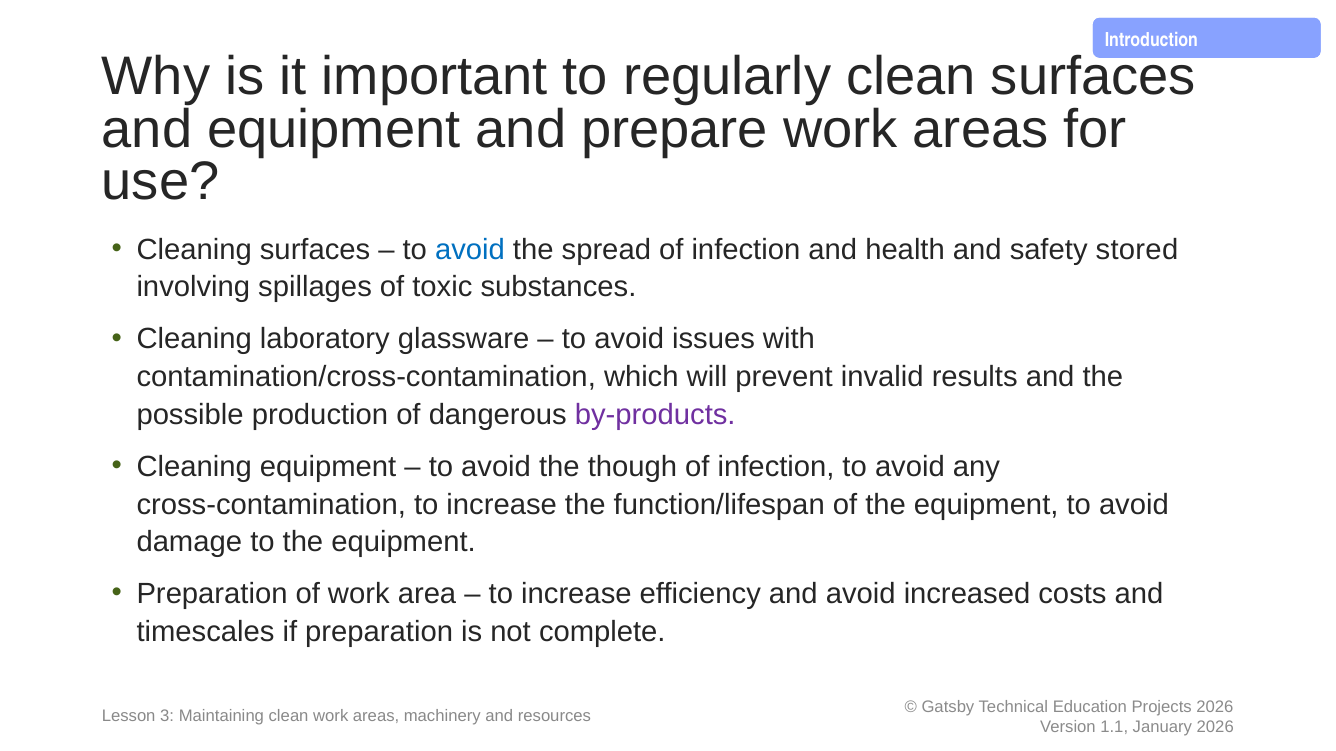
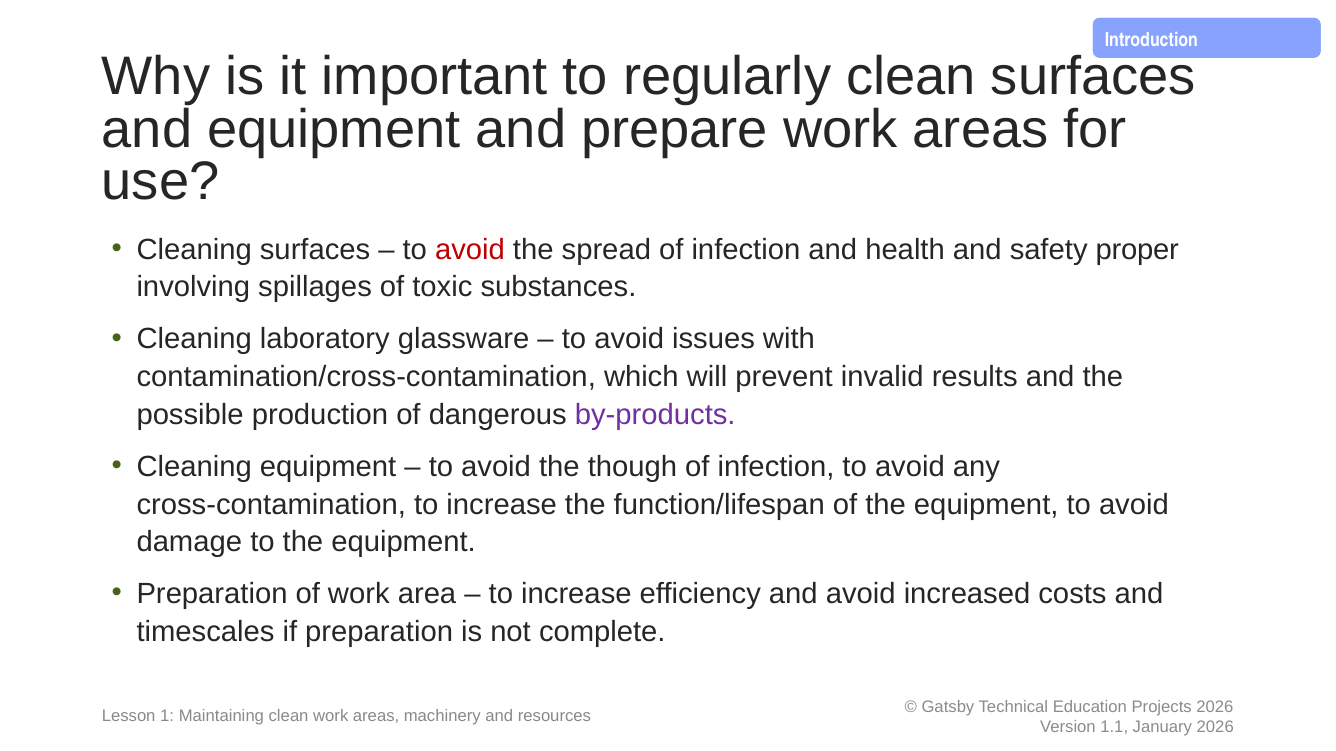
avoid colour: blue -> red (470, 250)
stored: stored -> proper (1137, 250)
3: 3 -> 1 (167, 717)
